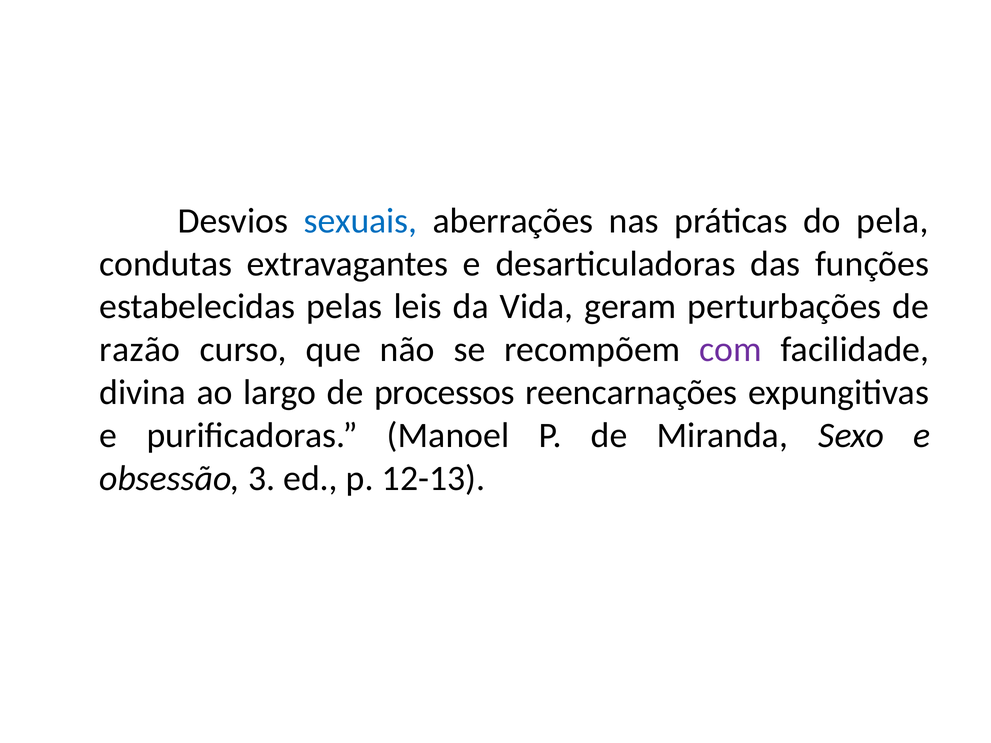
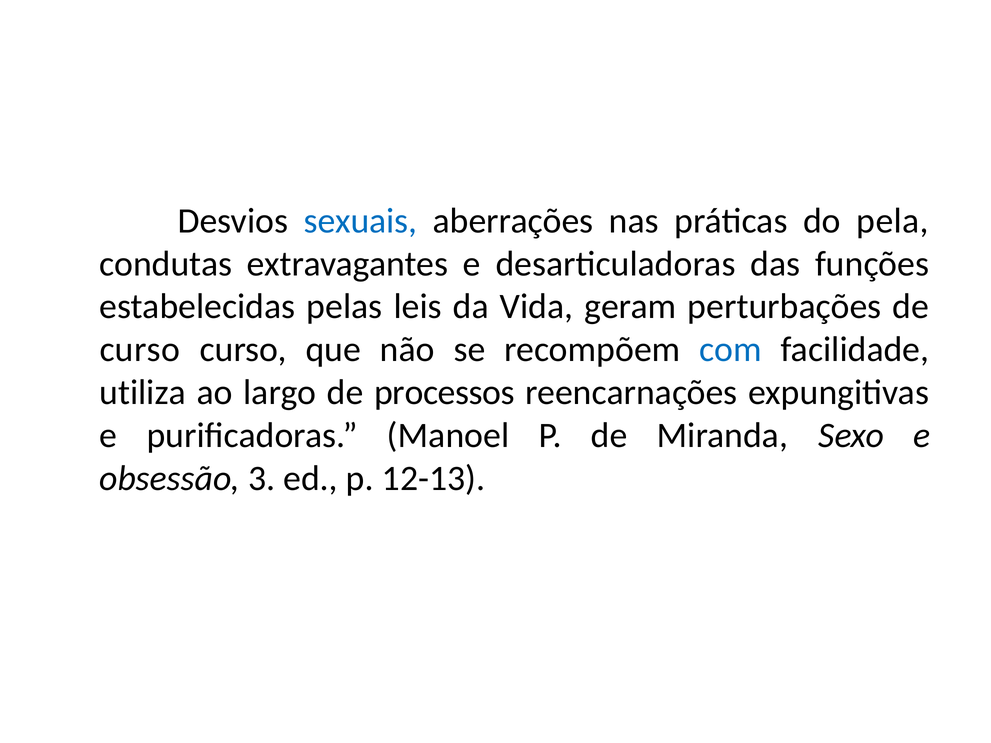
razão: razão -> curso (140, 350)
com colour: purple -> blue (731, 350)
divina: divina -> utiliza (143, 393)
